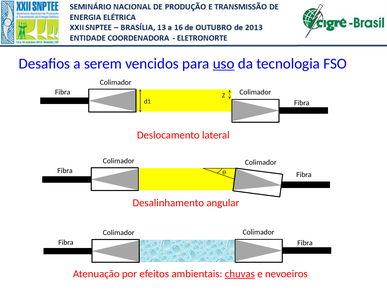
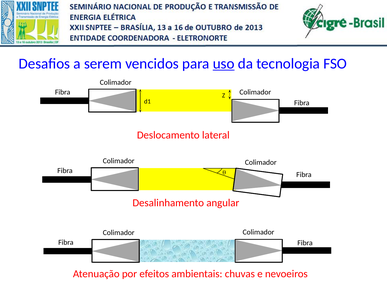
chuvas underline: present -> none (240, 274)
